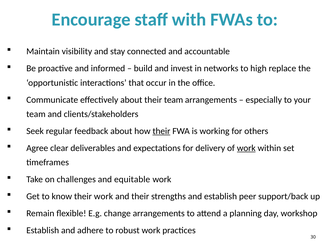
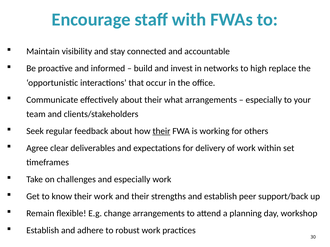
their team: team -> what (174, 100)
work underline: present -> none (246, 148)
and equitable: equitable -> especially (132, 180)
